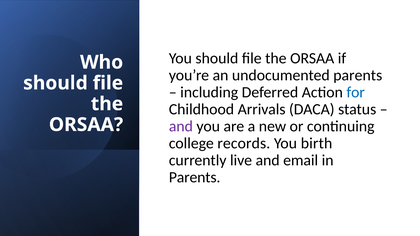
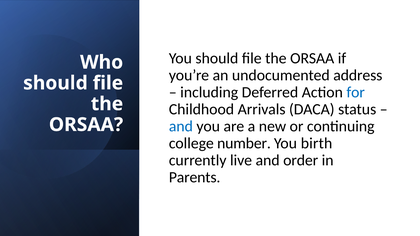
undocumented parents: parents -> address (358, 75)
and colour: purple -> blue (181, 126)
records: records -> number (244, 143)
email: email -> order (301, 160)
